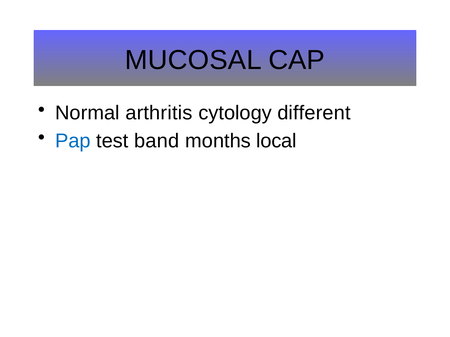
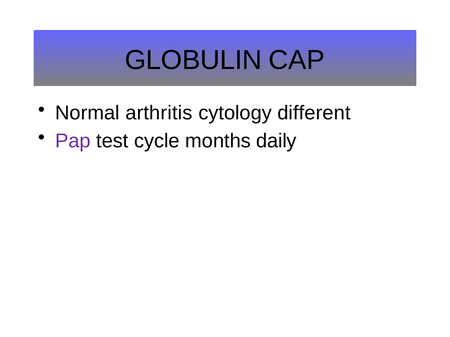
MUCOSAL: MUCOSAL -> GLOBULIN (193, 60)
Pap colour: blue -> purple (73, 141)
band: band -> cycle (157, 141)
local: local -> daily (276, 141)
